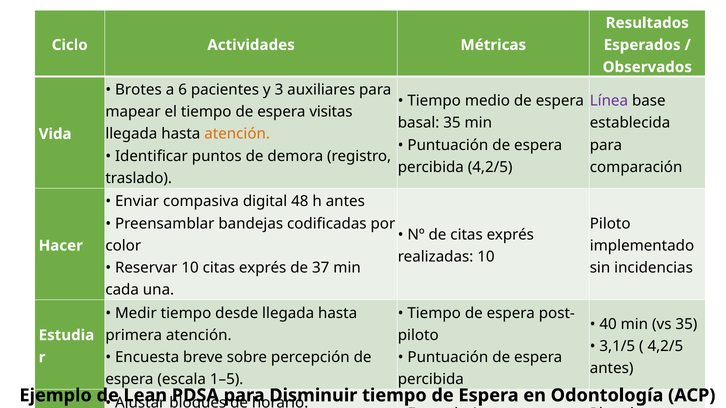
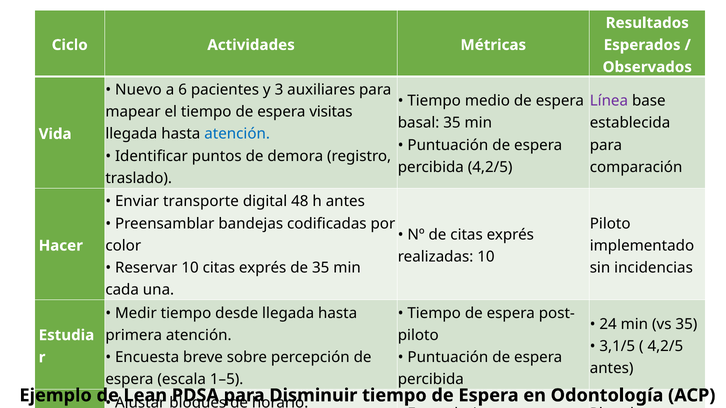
Brotes: Brotes -> Nuevo (138, 90)
atención colour: orange -> blue (237, 134)
compasiva: compasiva -> transporte (201, 202)
de 37: 37 -> 35 (321, 268)
40: 40 -> 24 (608, 324)
